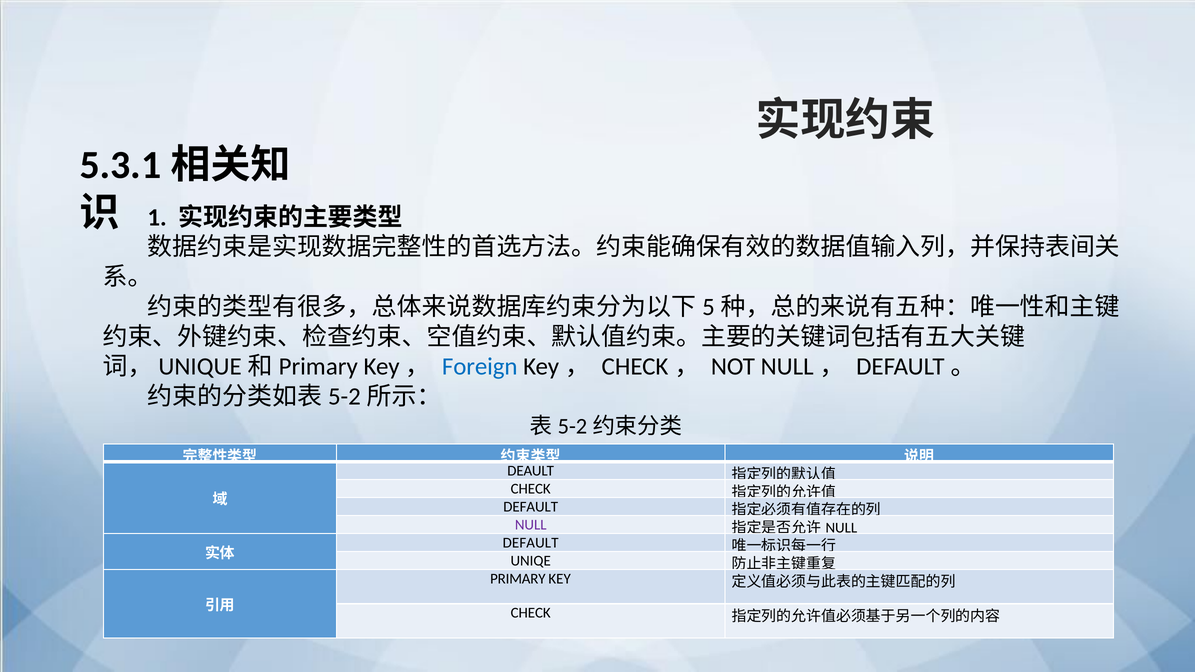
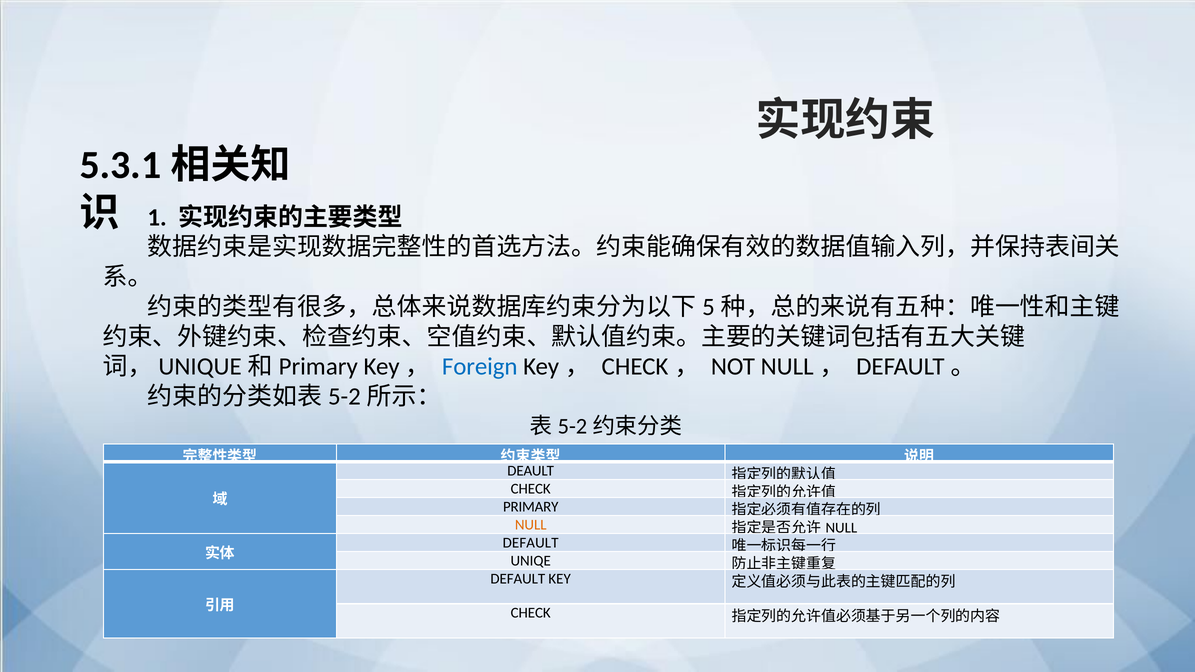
DEFAULT: DEFAULT -> PRIMARY (531, 507)
NULL colour: purple -> orange (531, 525)
PRIMARY: PRIMARY -> DEFAULT (518, 579)
